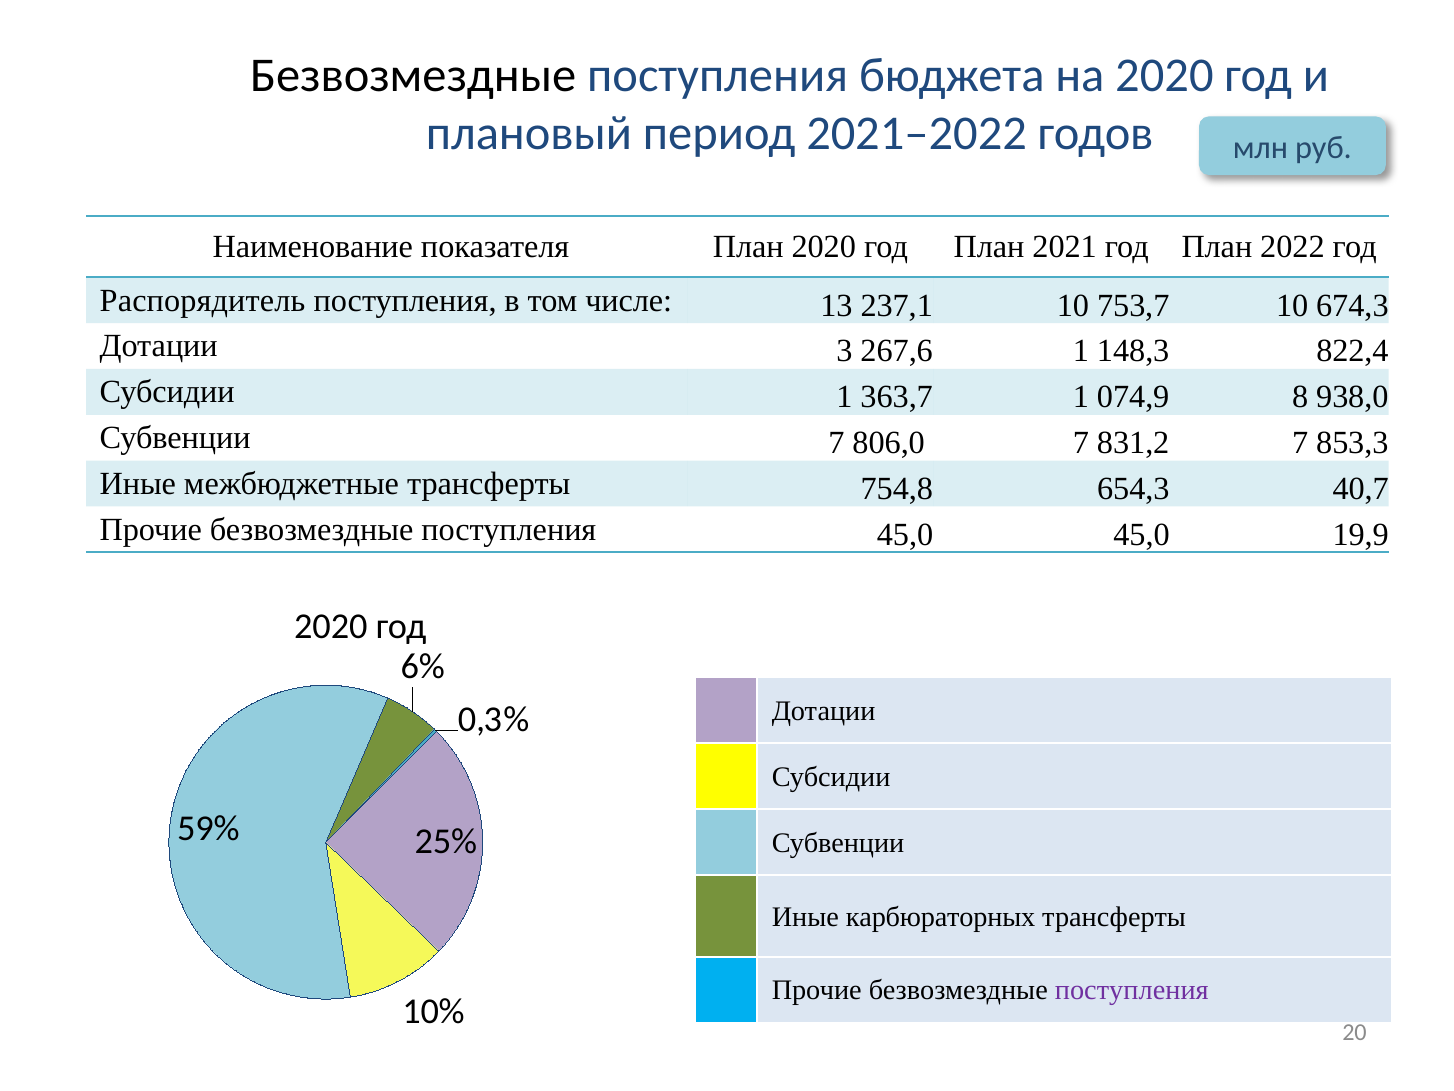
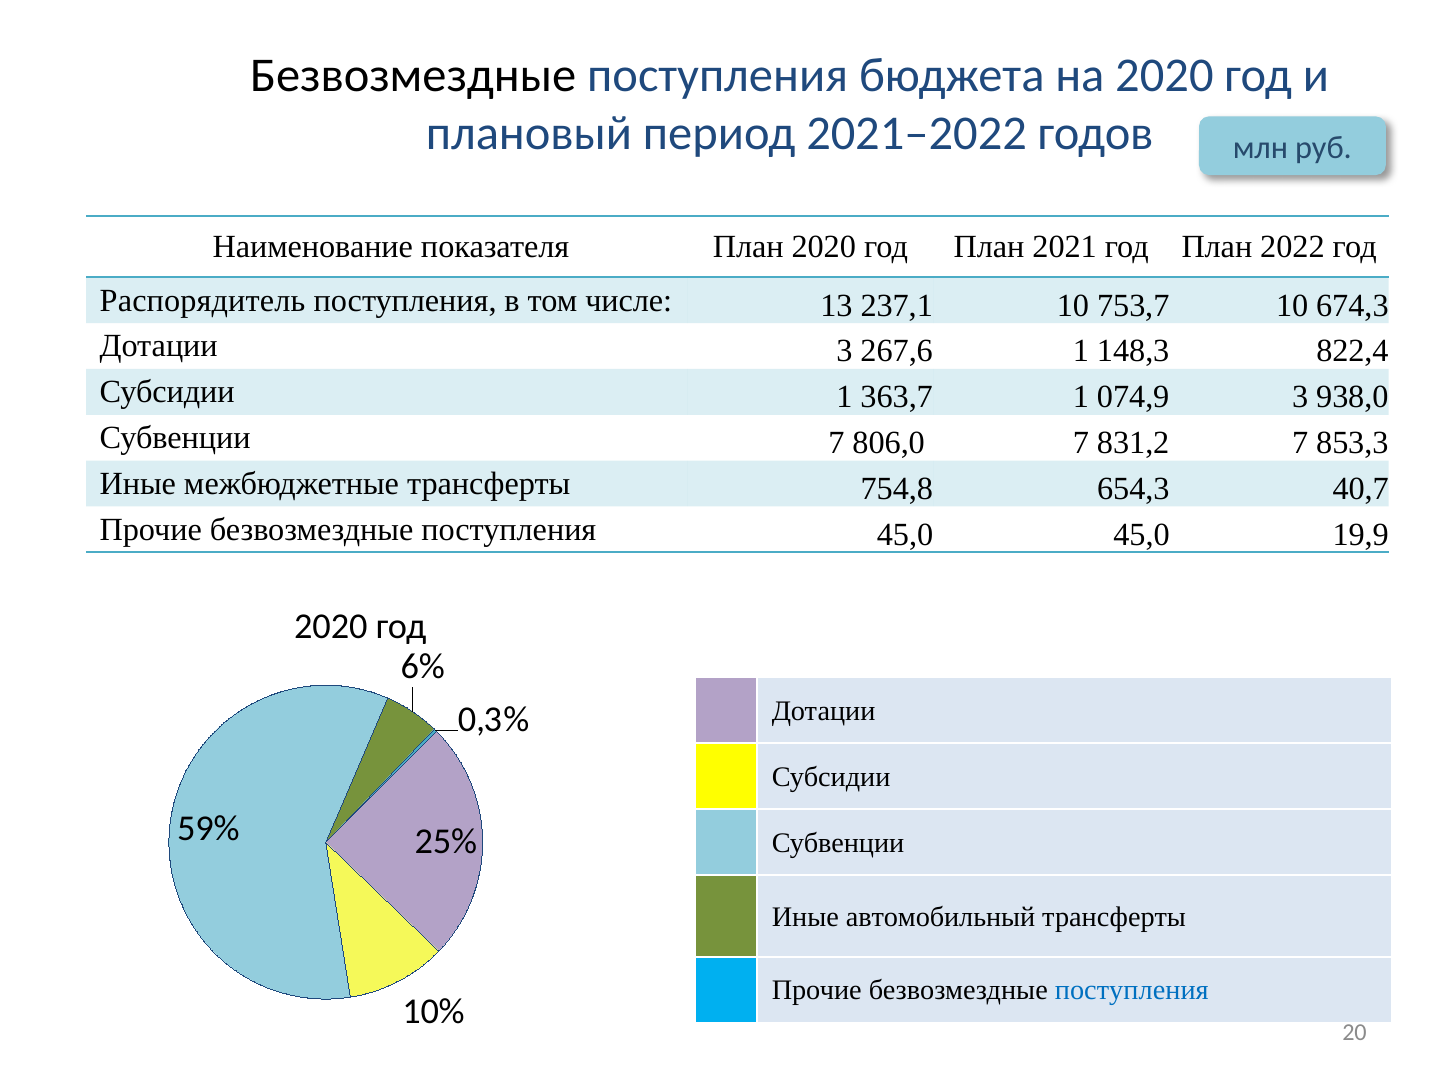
074,9 8: 8 -> 3 (1300, 397)
карбюраторных: карбюраторных -> автомобильный (941, 917)
поступления colour: purple -> blue (1132, 990)
